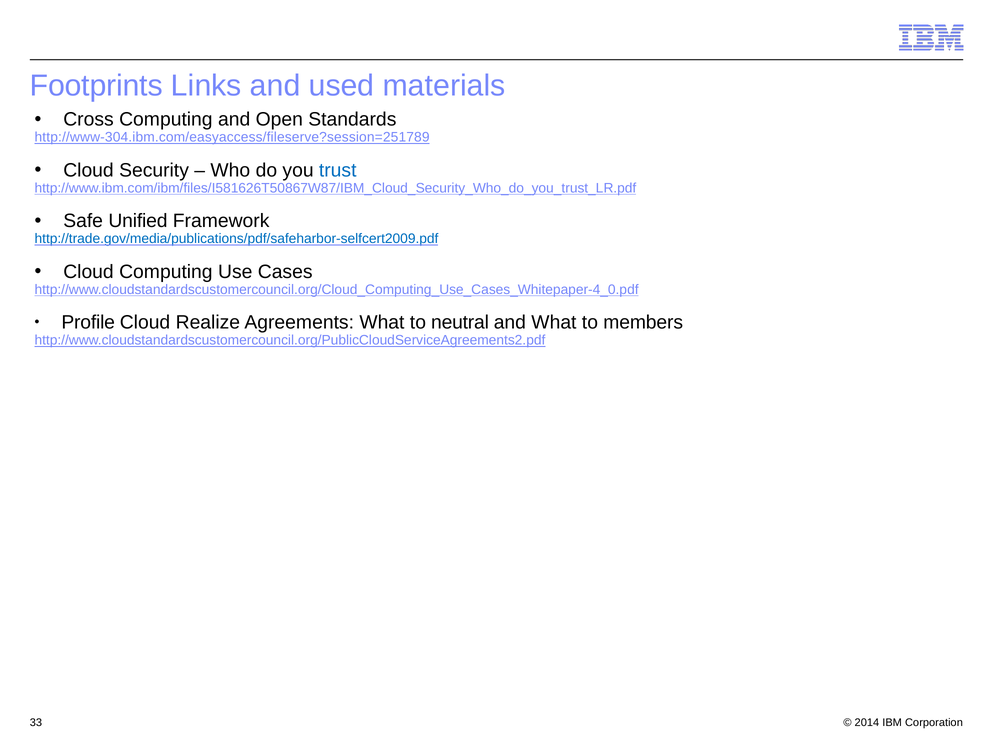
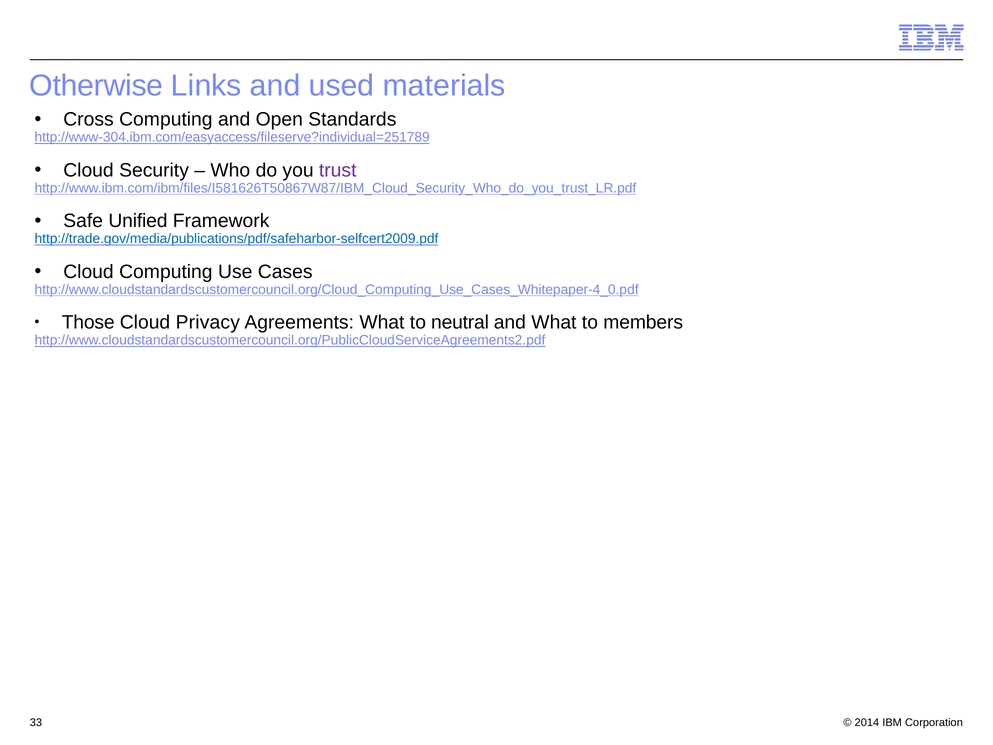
Footprints: Footprints -> Otherwise (96, 86)
http://www-304.ibm.com/easyaccess/fileserve?session=251789: http://www-304.ibm.com/easyaccess/fileserve?session=251789 -> http://www-304.ibm.com/easyaccess/fileserve?individual=251789 (232, 137)
trust colour: blue -> purple (338, 170)
Profile: Profile -> Those (88, 322)
Realize: Realize -> Privacy (208, 322)
